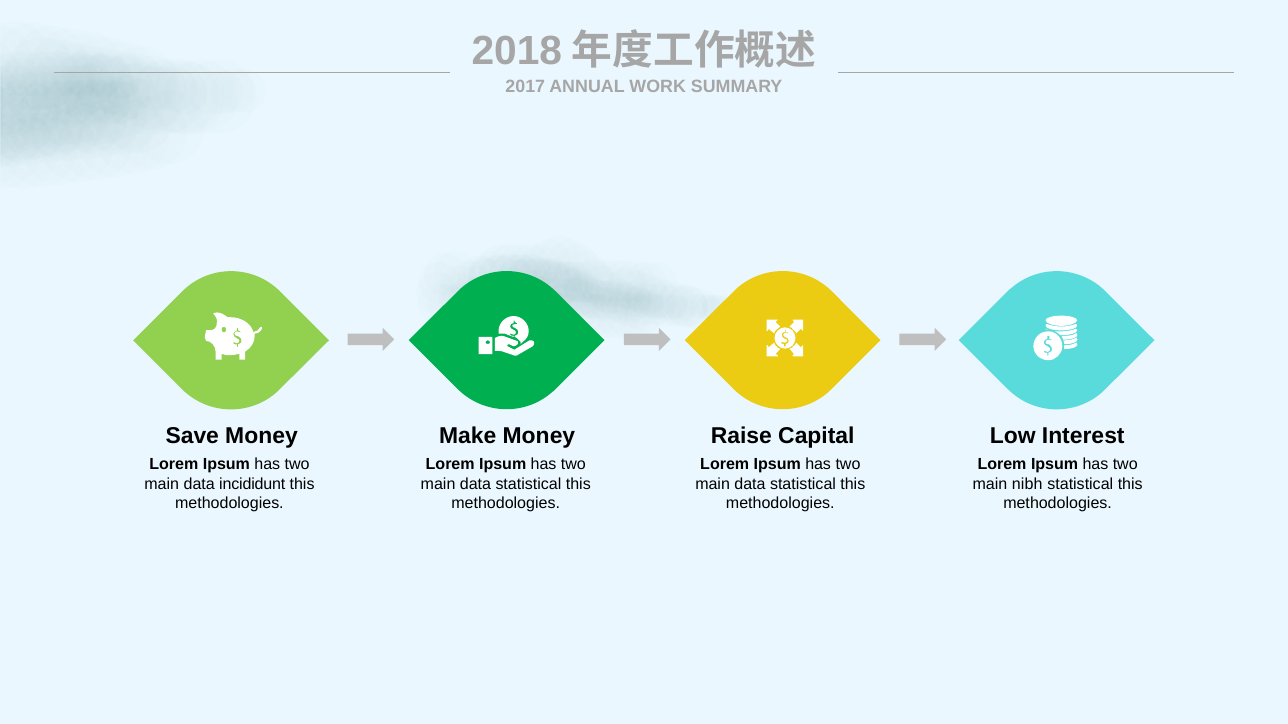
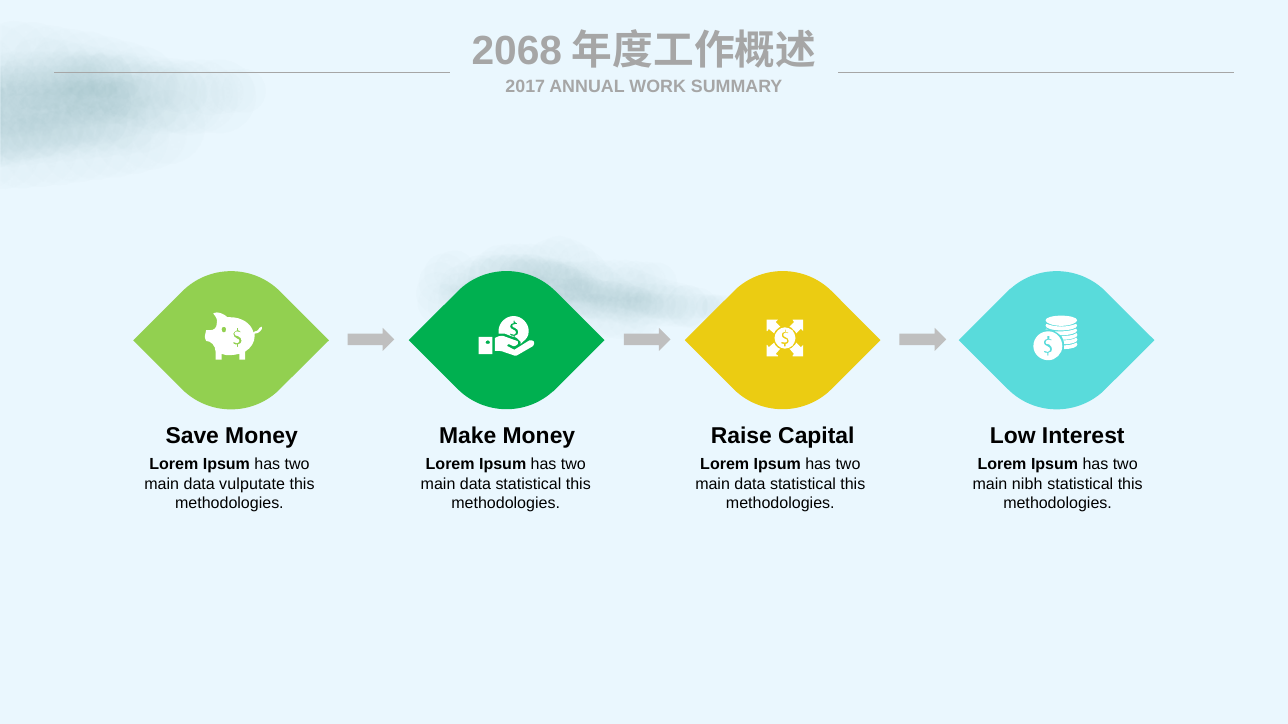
2018: 2018 -> 2068 (517, 51)
incididunt: incididunt -> vulputate (252, 484)
